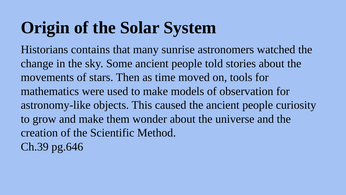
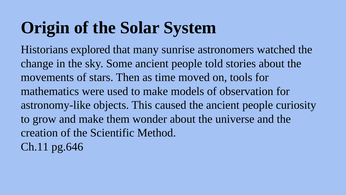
contains: contains -> explored (91, 50)
Ch.39: Ch.39 -> Ch.11 (35, 146)
